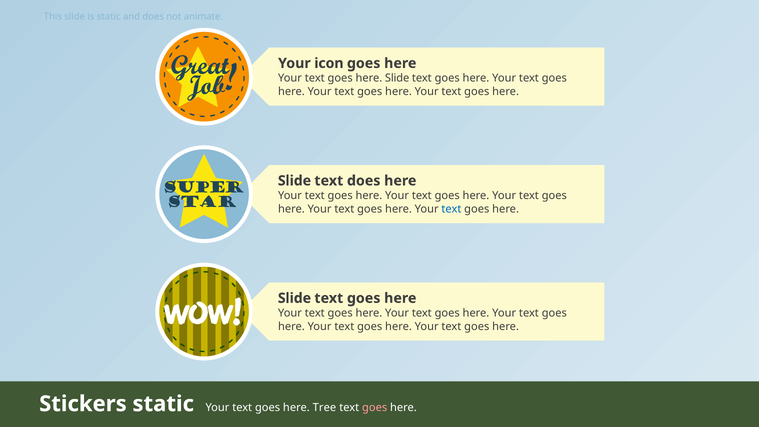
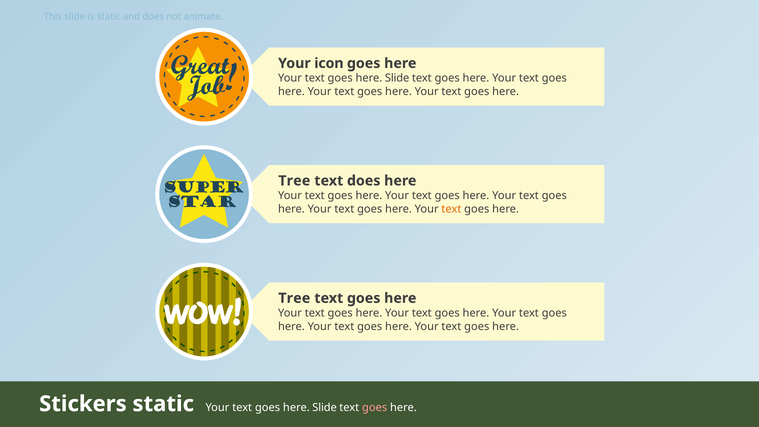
Slide: Slide -> Tree (294, 181)
text colour: blue -> orange (451, 209)
Slide: Slide -> Tree (294, 298)
Tree: Tree -> Slide (325, 407)
